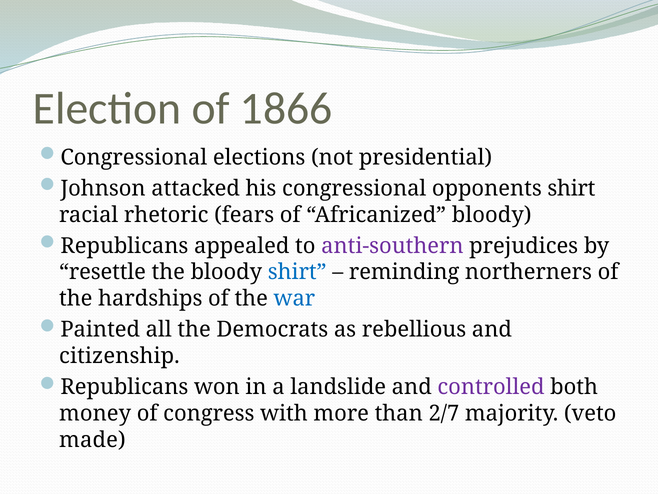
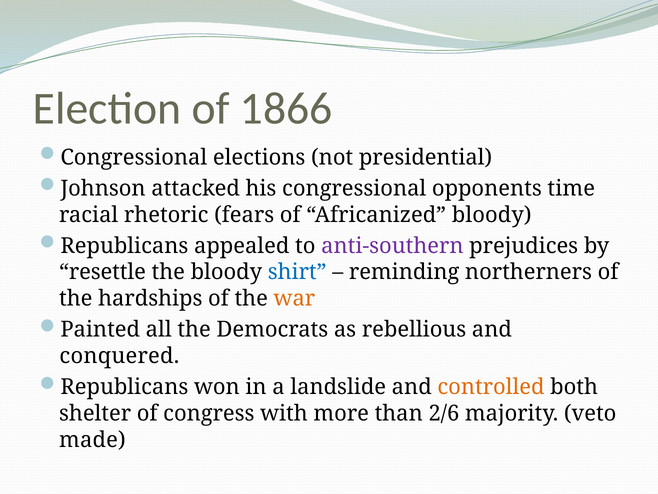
opponents shirt: shirt -> time (571, 188)
war colour: blue -> orange (294, 298)
citizenship: citizenship -> conquered (119, 356)
controlled colour: purple -> orange (491, 387)
money: money -> shelter (95, 413)
2/7: 2/7 -> 2/6 (444, 413)
